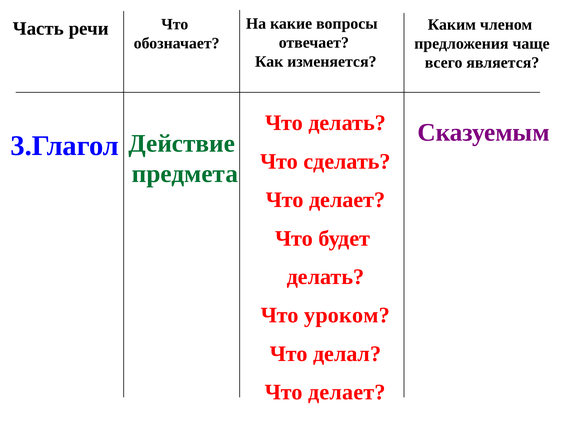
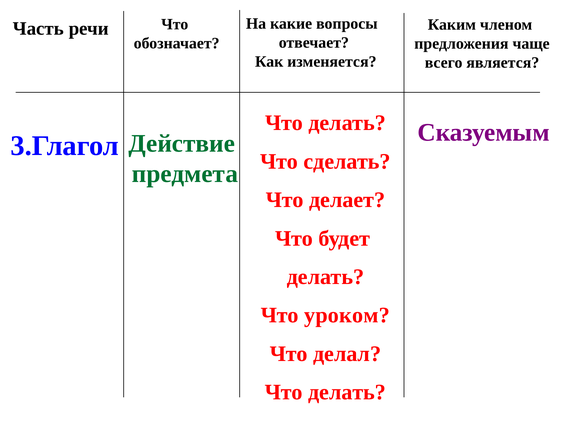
делает: делает -> делать (347, 392)
